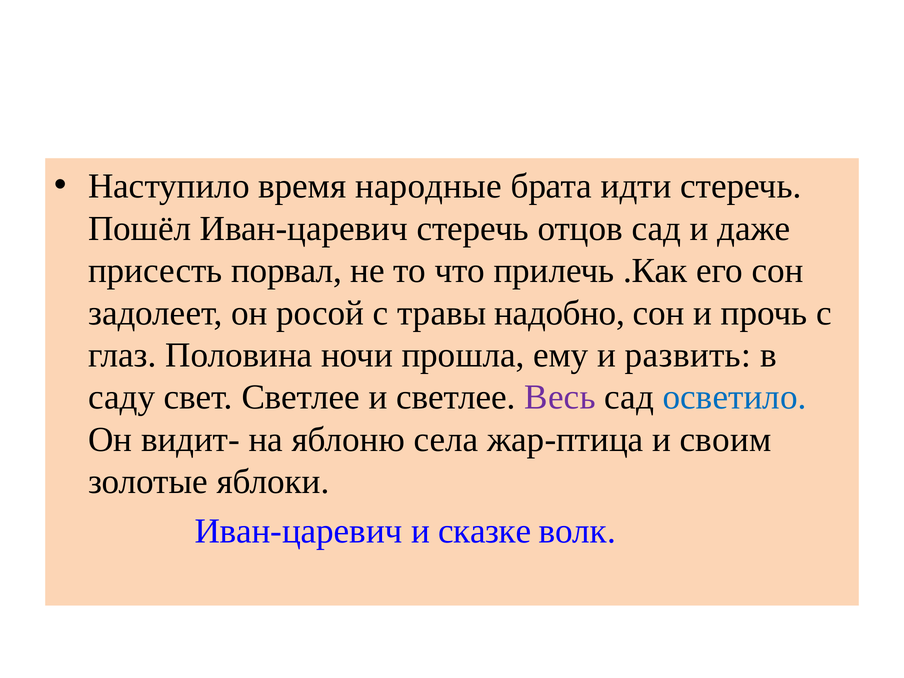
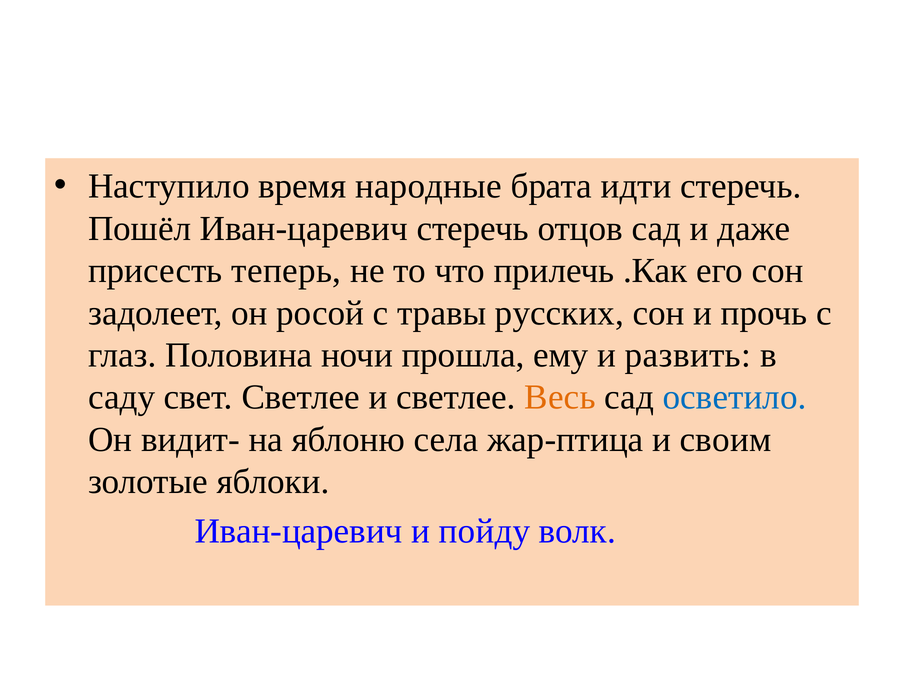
порвал: порвал -> теперь (286, 271)
надобно: надобно -> русских (559, 313)
Весь colour: purple -> orange (560, 397)
сказке: сказке -> пойду (484, 531)
